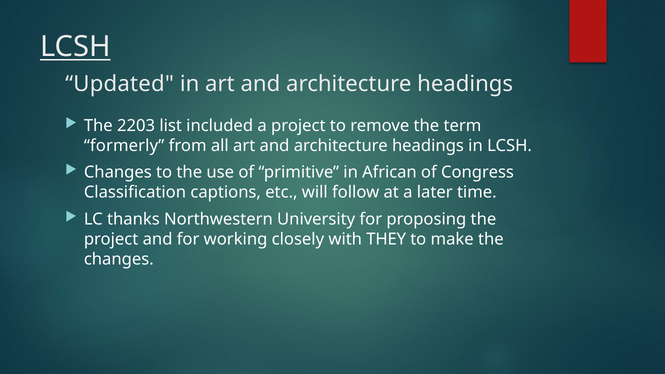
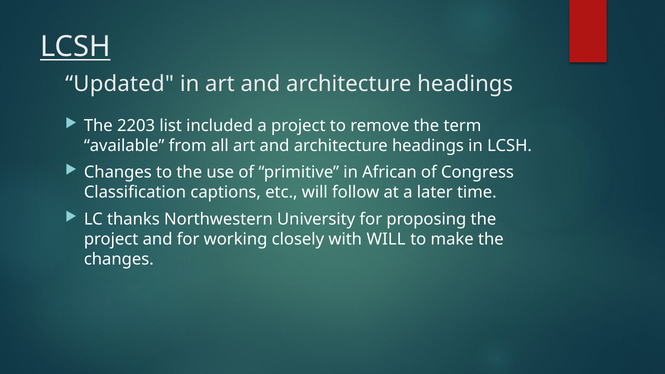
formerly: formerly -> available (124, 146)
with THEY: THEY -> WILL (386, 239)
